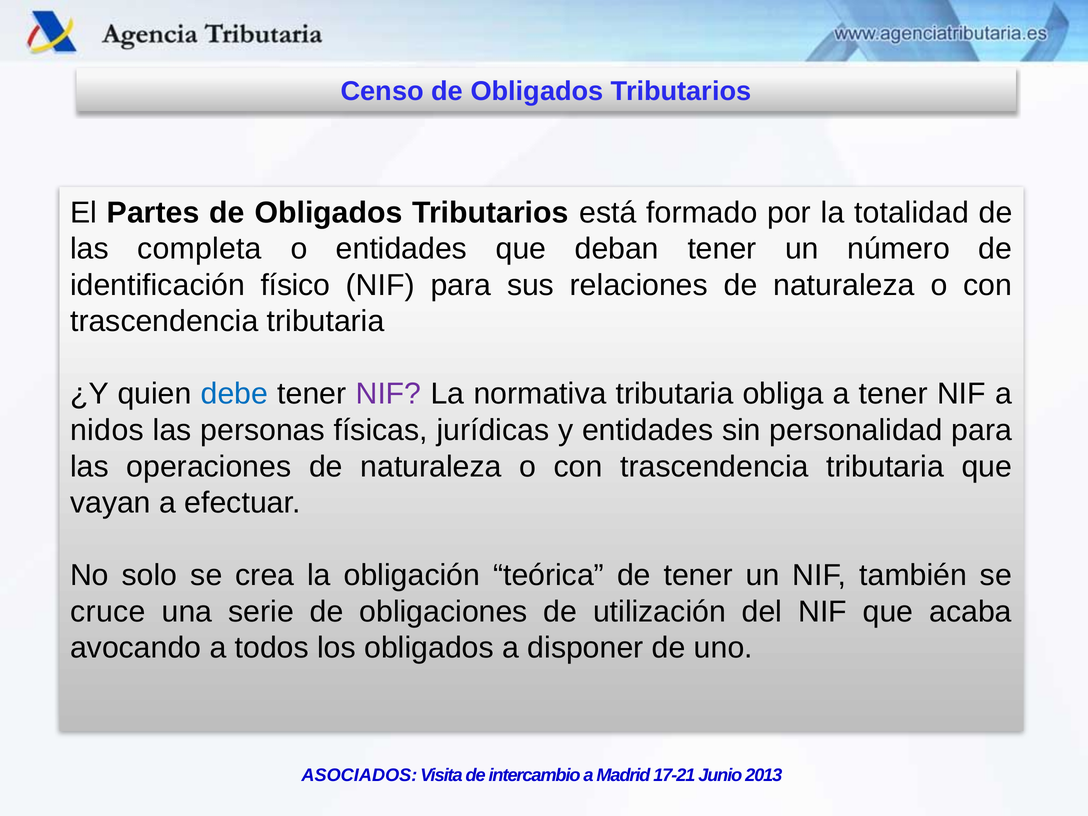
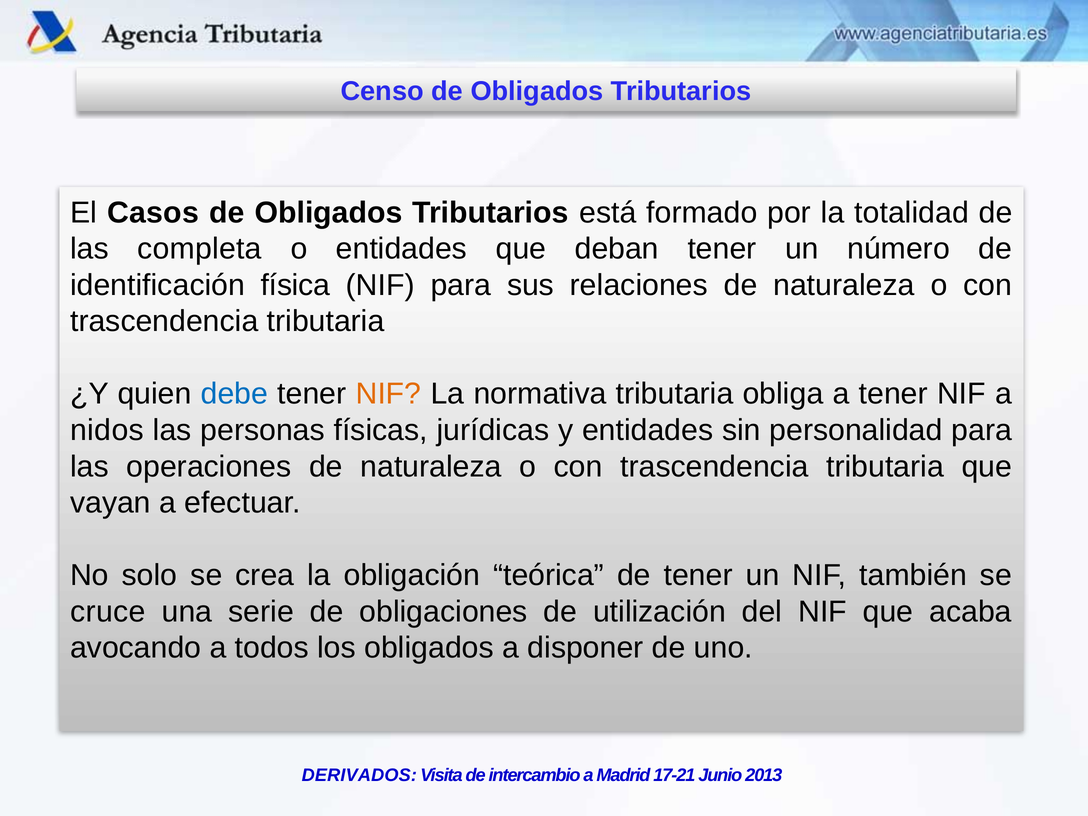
Partes: Partes -> Casos (153, 213)
físico: físico -> física (295, 285)
NIF colour: purple -> orange (388, 394)
ASOCIADOS: ASOCIADOS -> DERIVADOS (359, 775)
